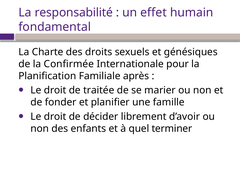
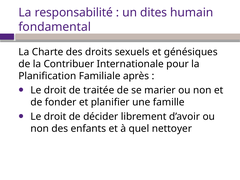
effet: effet -> dites (154, 13)
Confirmée: Confirmée -> Contribuer (69, 64)
terminer: terminer -> nettoyer (172, 129)
